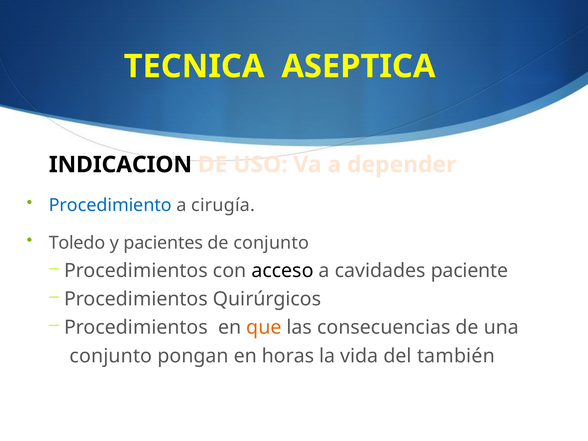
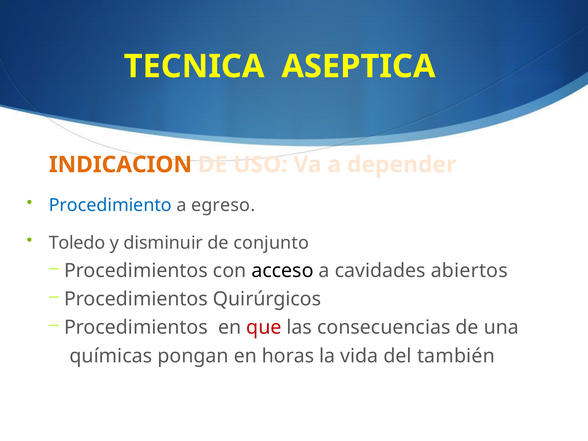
INDICACION colour: black -> orange (120, 165)
cirugía: cirugía -> egreso (223, 205)
pacientes: pacientes -> disminuir (163, 243)
paciente: paciente -> abiertos (469, 271)
que colour: orange -> red (264, 327)
conjunto: conjunto -> químicas (111, 356)
